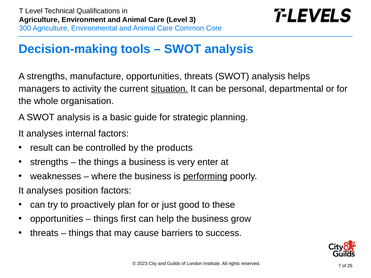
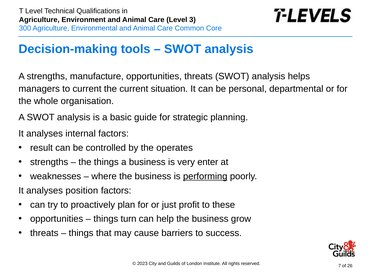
to activity: activity -> current (87, 89)
situation underline: present -> none (169, 89)
products: products -> operates (175, 148)
good: good -> profit (189, 205)
first: first -> turn (129, 219)
